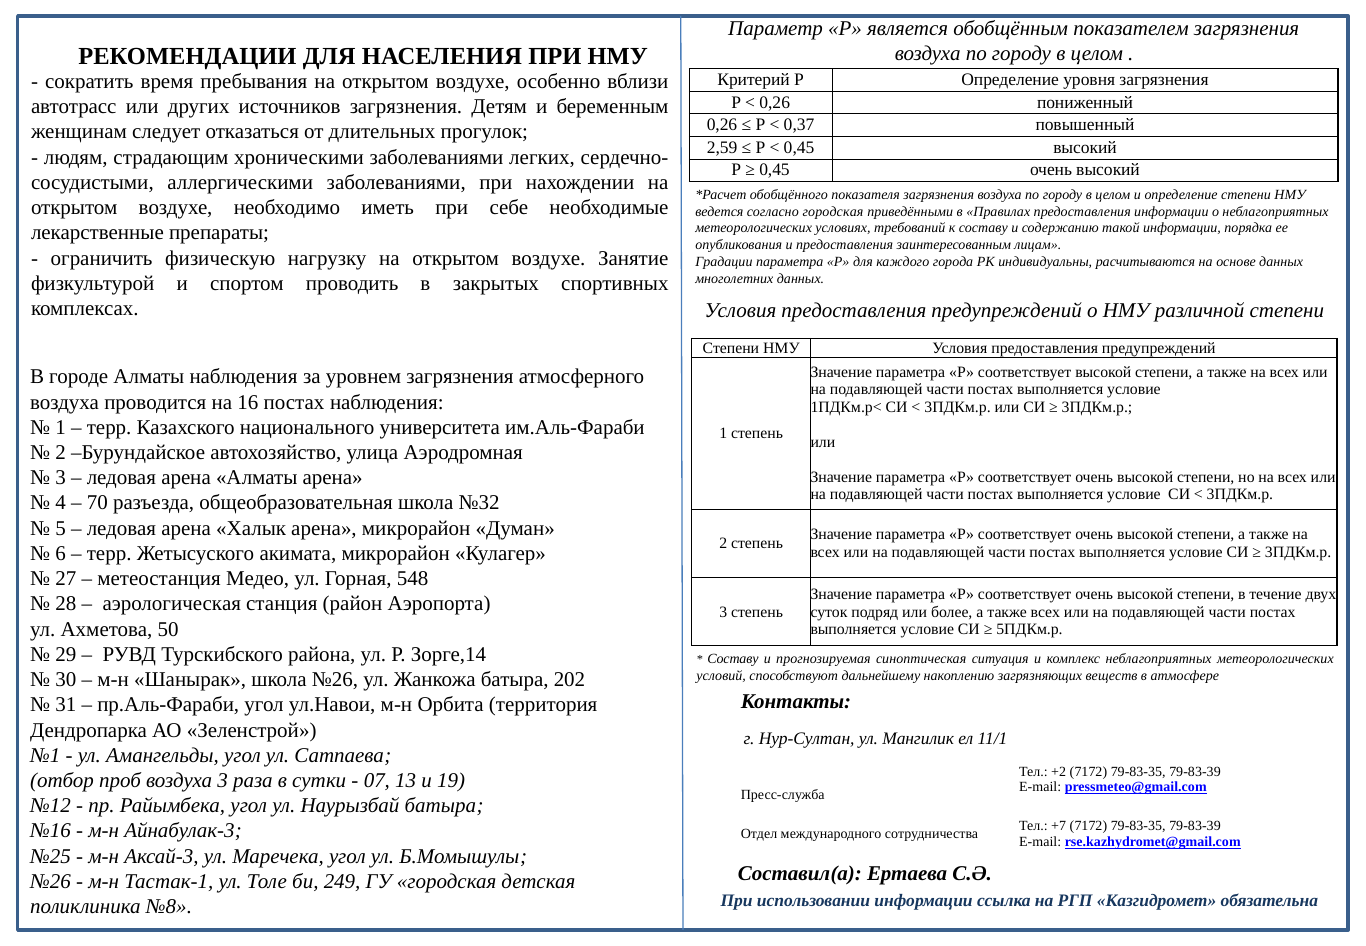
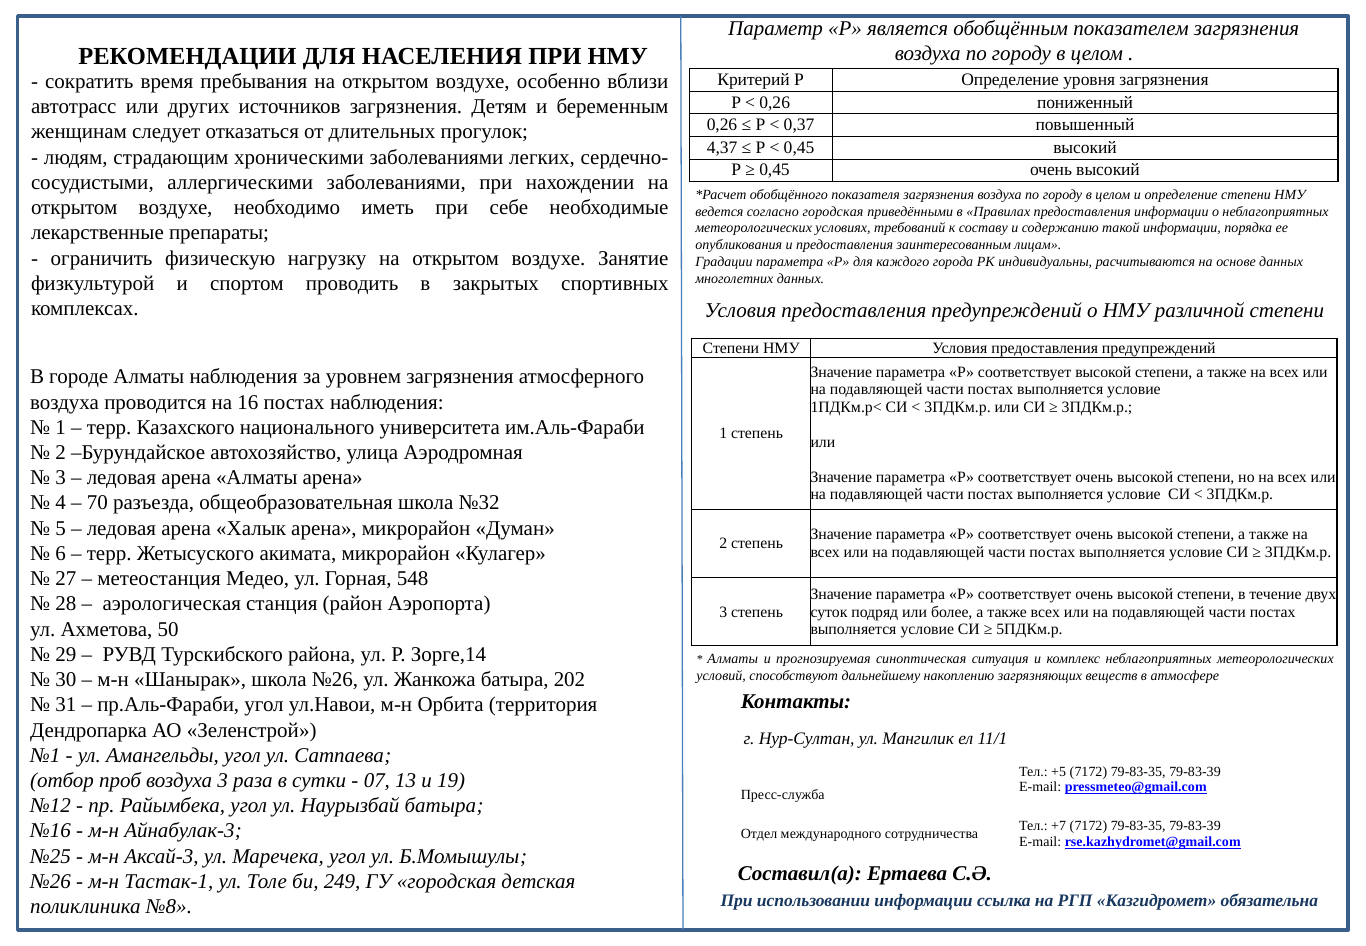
2,59: 2,59 -> 4,37 (722, 147)
Составу: Составу -> Алматы (733, 658)
+2: +2 -> +5 (1059, 771)
